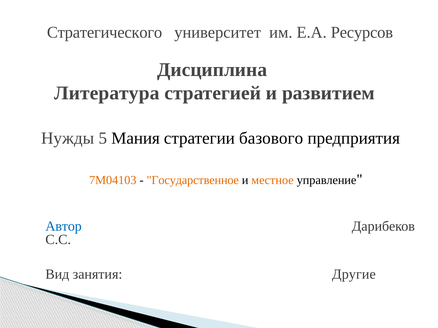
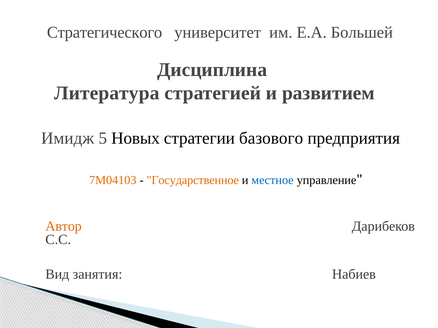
Ресурсов: Ресурсов -> Большей (362, 33)
Нужды: Нужды -> Имидж (68, 139)
Мания: Мания -> Новых (136, 139)
местное colour: orange -> blue (273, 180)
Автор colour: blue -> orange (64, 227)
Другие: Другие -> Набиев (354, 275)
